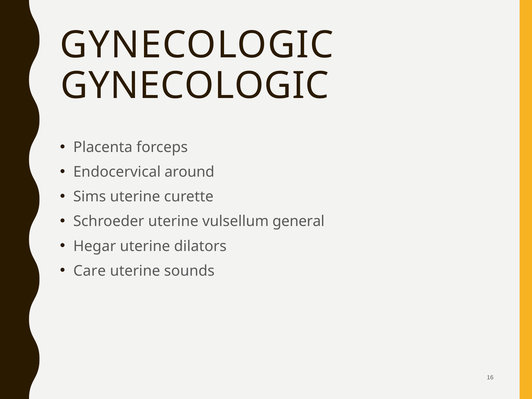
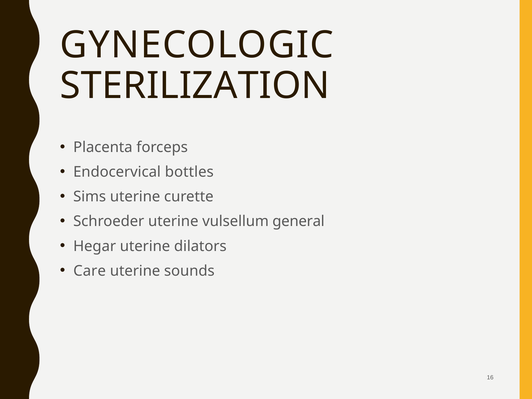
GYNECOLOGIC: GYNECOLOGIC -> STERILIZATION (195, 86)
around: around -> bottles (189, 172)
